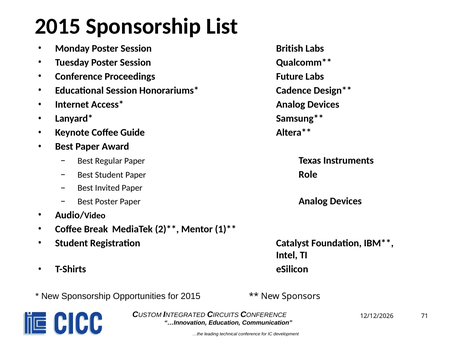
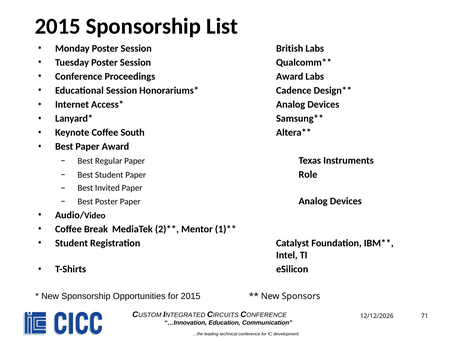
Proceedings Future: Future -> Award (290, 76)
Guide: Guide -> South (133, 132)
